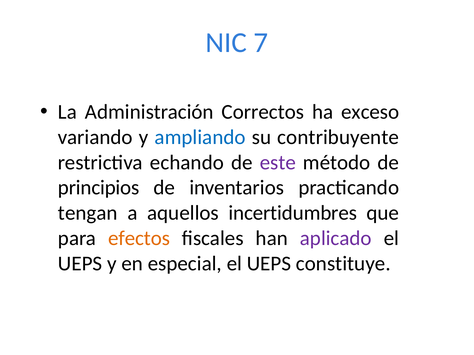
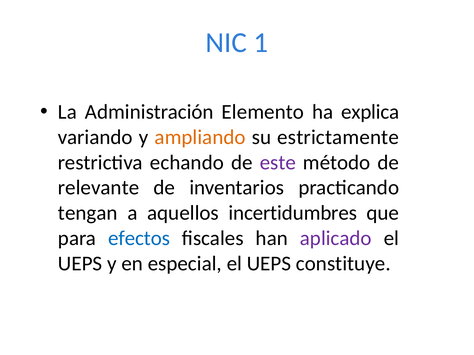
7: 7 -> 1 (261, 43)
Correctos: Correctos -> Elemento (263, 112)
exceso: exceso -> explica (370, 112)
ampliando colour: blue -> orange (200, 137)
contribuyente: contribuyente -> estrictamente (338, 137)
principios: principios -> relevante (99, 188)
efectos colour: orange -> blue (139, 239)
